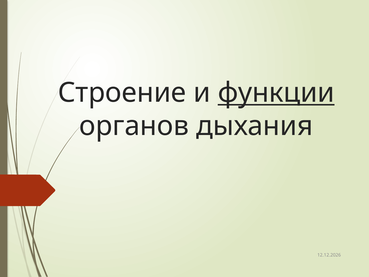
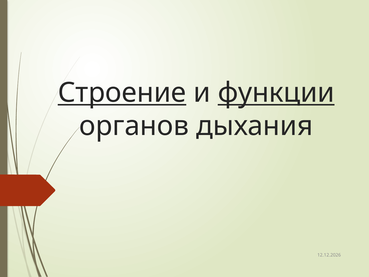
Строение underline: none -> present (122, 93)
